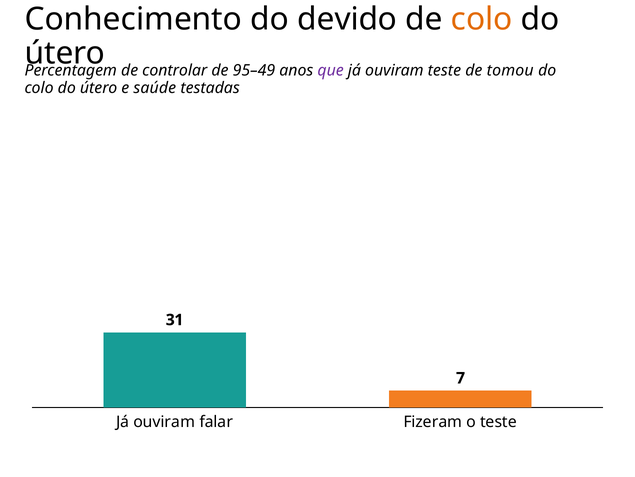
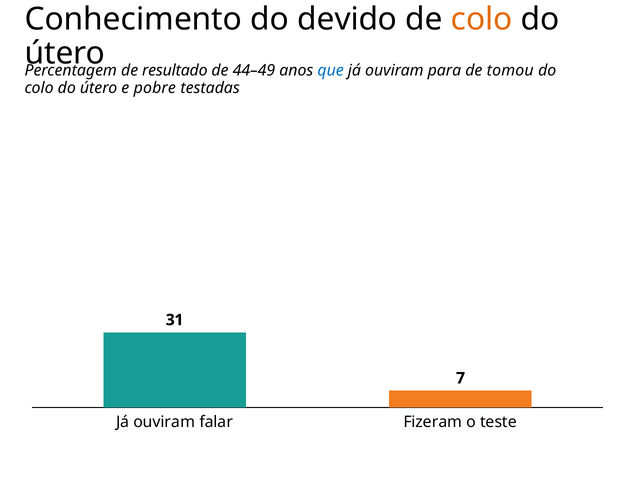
controlar: controlar -> resultado (175, 71)
95–49: 95–49 -> 44–49 (254, 71)
que colour: purple -> blue (331, 71)
ouviram teste: teste -> para (444, 71)
saúde: saúde -> pobre (155, 88)
